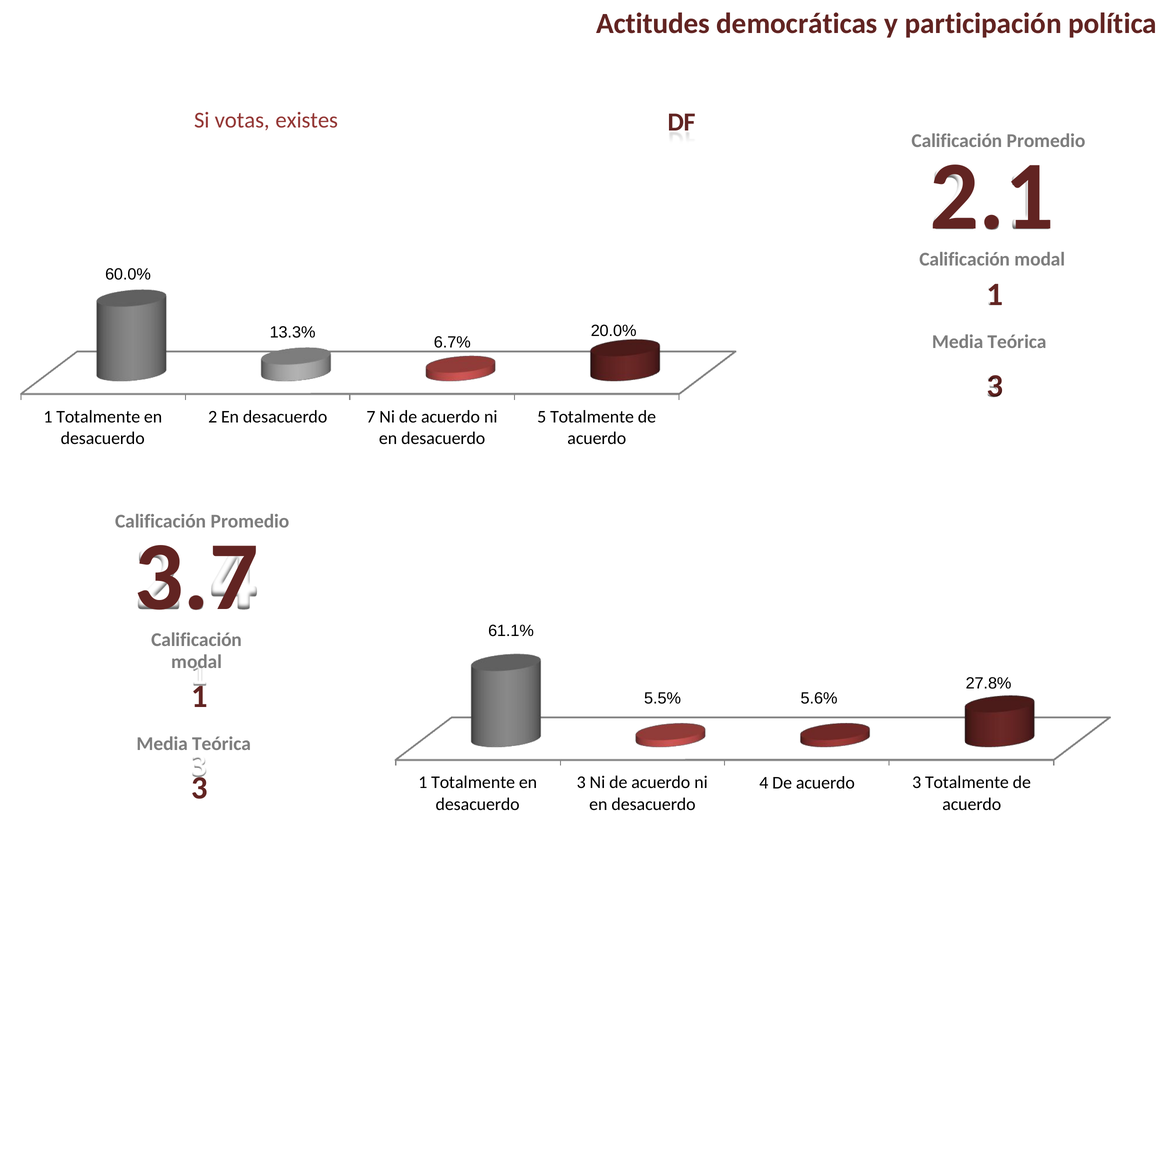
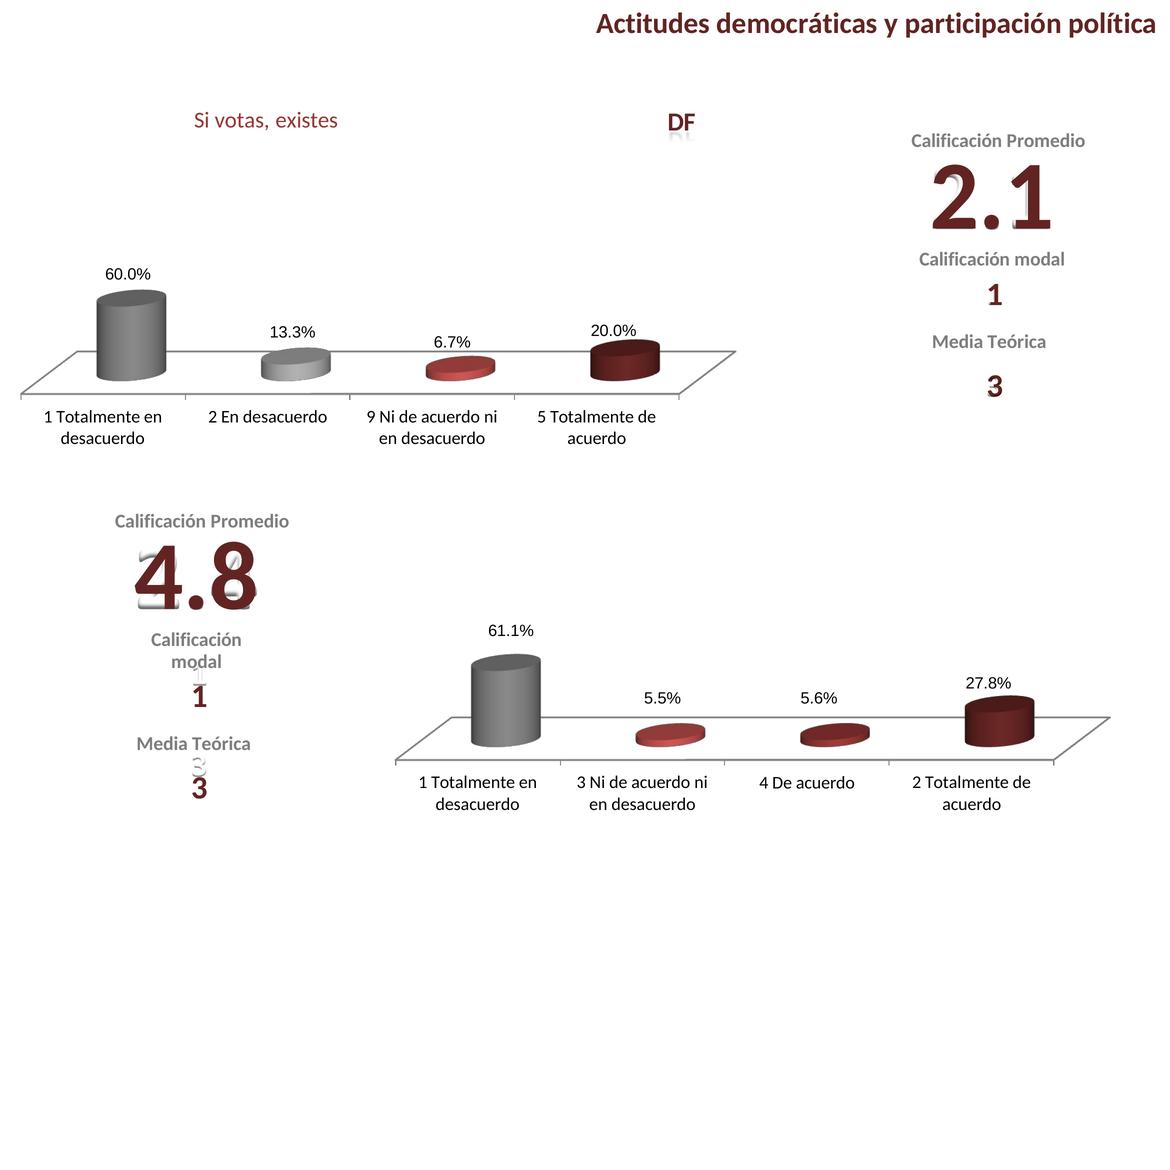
7: 7 -> 9 (371, 417)
3.7: 3.7 -> 4.8 (196, 577)
acuerdo 3: 3 -> 2 (917, 783)
